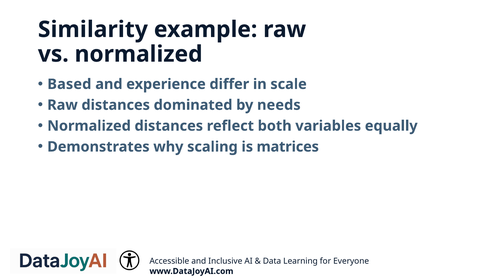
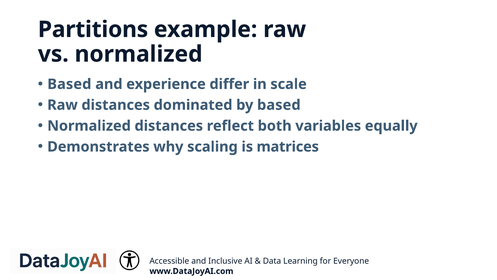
Similarity: Similarity -> Partitions (93, 29)
by needs: needs -> based (279, 105)
